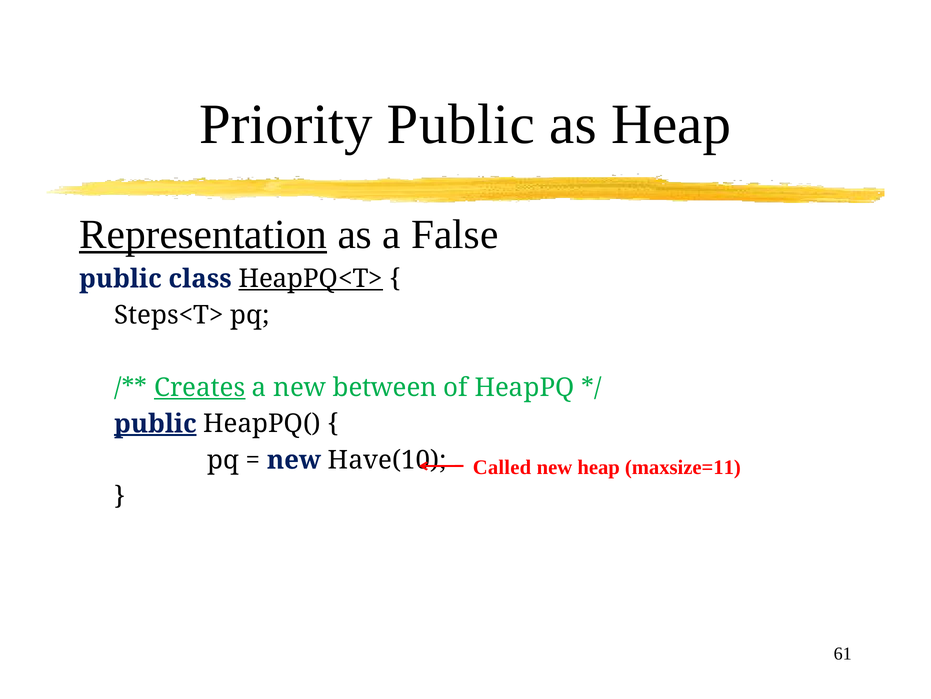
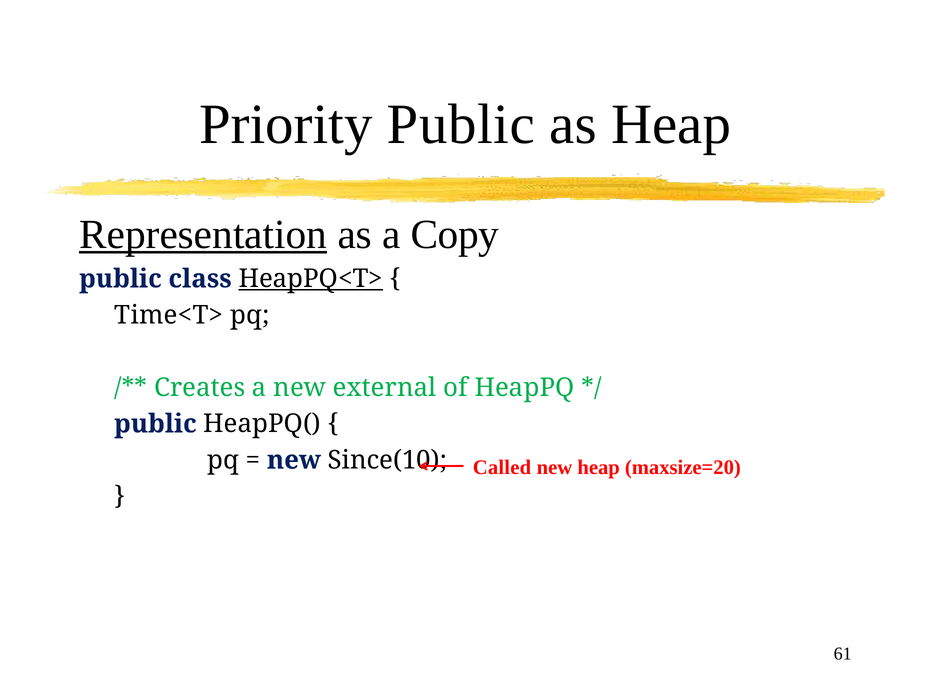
False: False -> Copy (455, 234)
Steps<T>: Steps<T> -> Time<T> (169, 315)
Creates underline: present -> none (200, 387)
between: between -> external (385, 387)
public underline: present -> none (155, 423)
Have(10: Have(10 -> Since(10 (387, 460)
maxsize=11: maxsize=11 -> maxsize=20 (683, 467)
